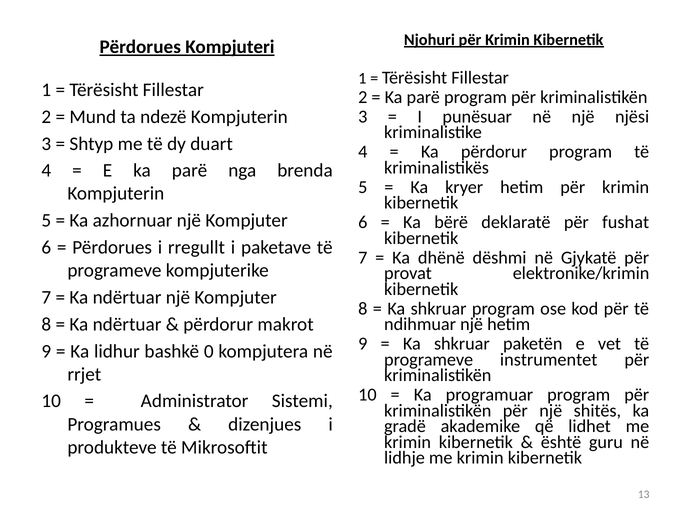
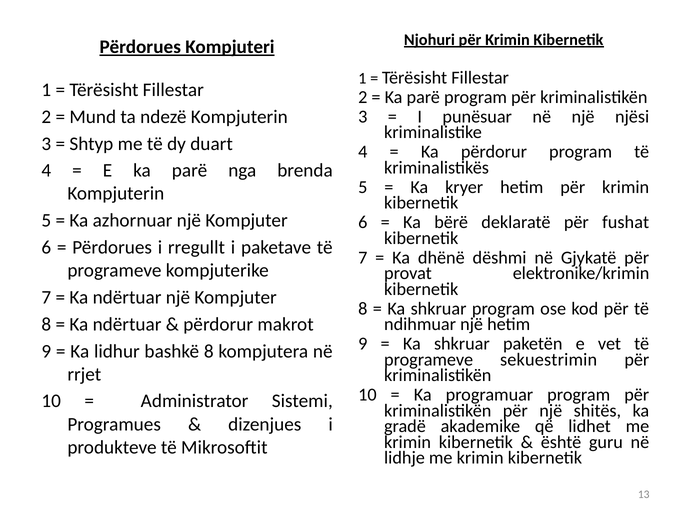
bashkë 0: 0 -> 8 (209, 351)
instrumentet: instrumentet -> sekuestrimin (549, 360)
